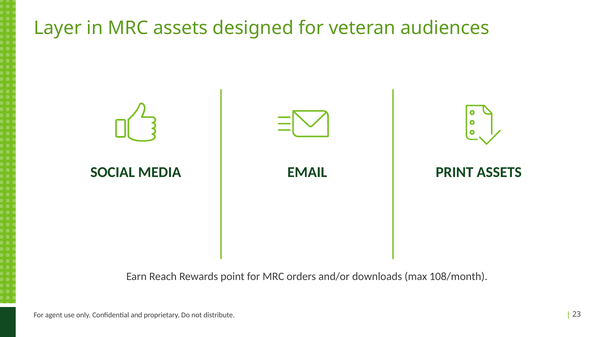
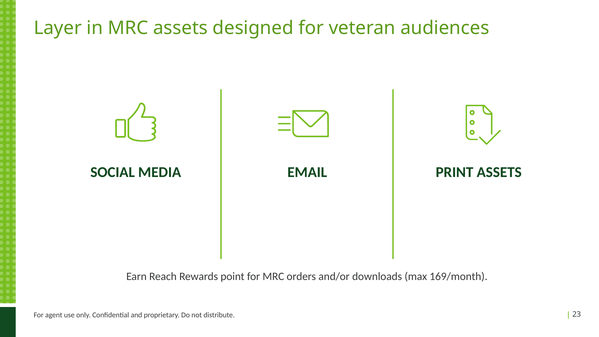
108/month: 108/month -> 169/month (459, 276)
